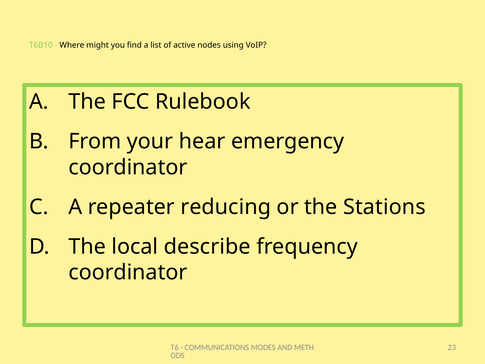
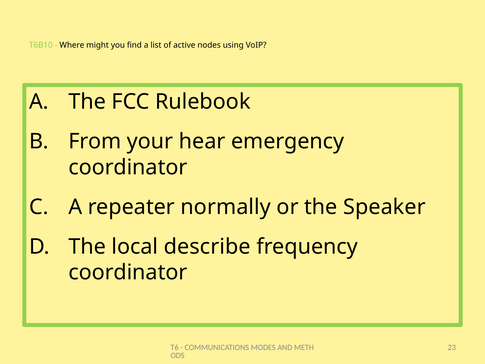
reducing: reducing -> normally (226, 207)
Stations: Stations -> Speaker (384, 207)
